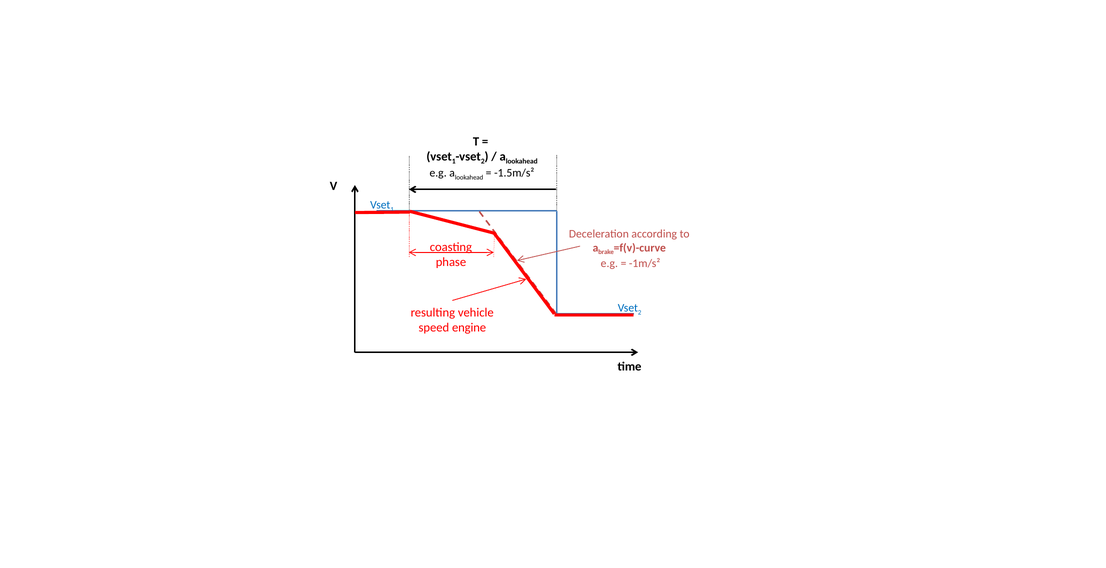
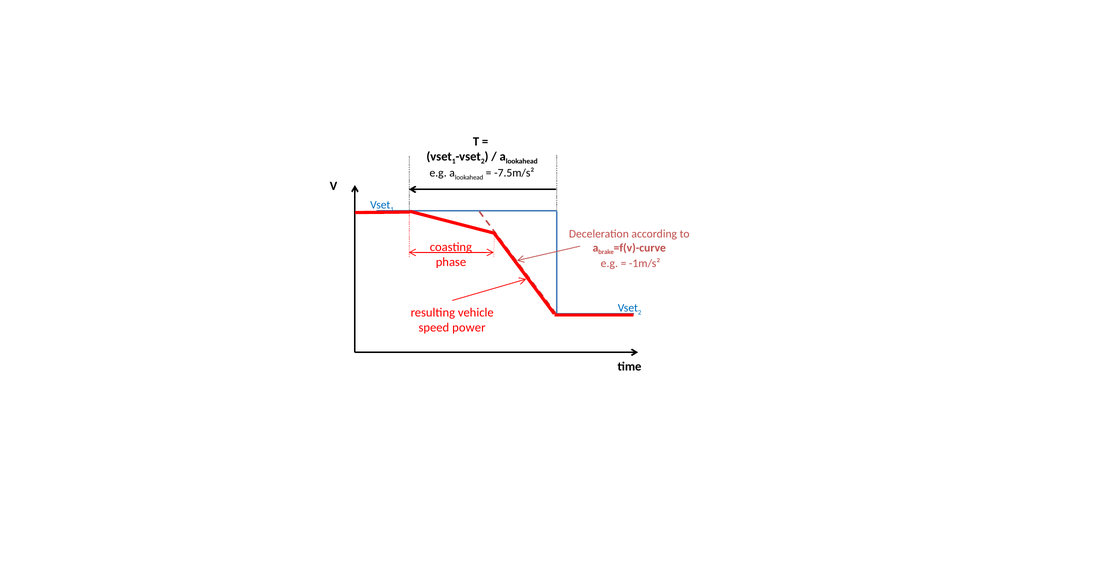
-1.5m/s²: -1.5m/s² -> -7.5m/s² (514, 173)
engine: engine -> power (469, 328)
